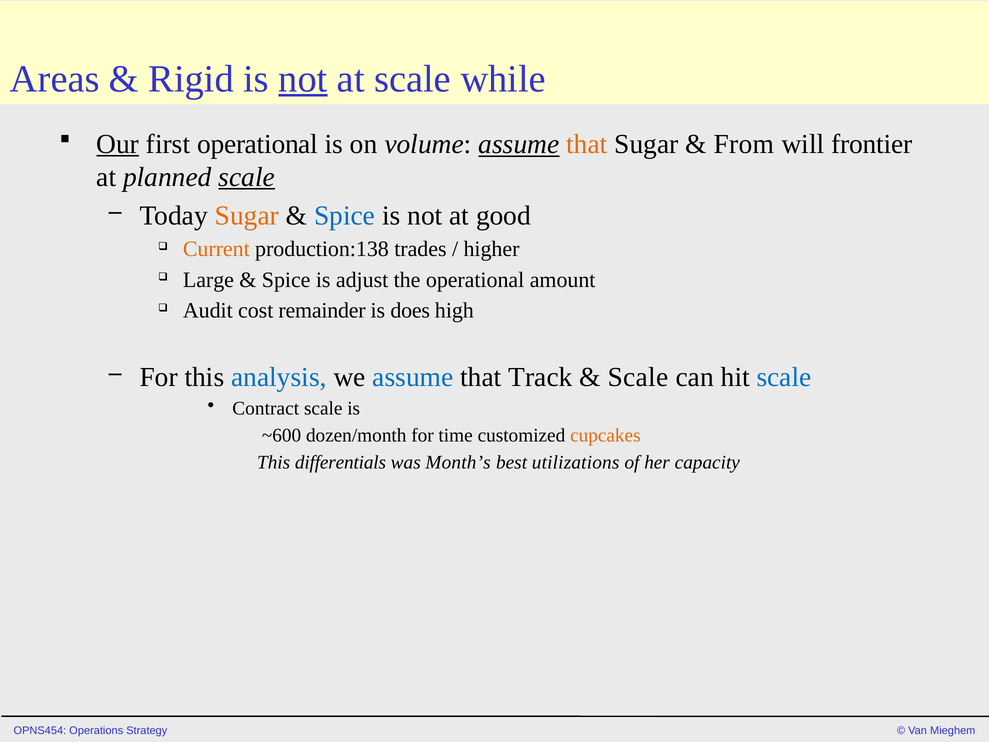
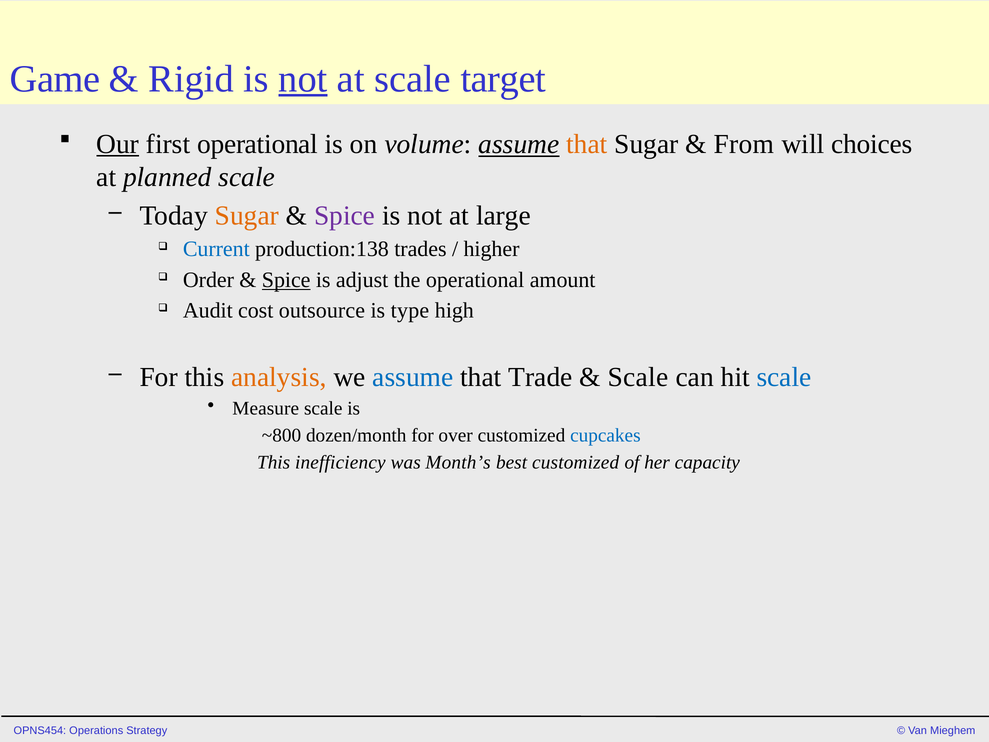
Areas: Areas -> Game (55, 79)
while: while -> target (503, 79)
frontier: frontier -> choices (872, 144)
scale underline: present -> none (247, 177)
Spice colour: blue -> purple (345, 216)
good: good -> large (503, 216)
Current colour: orange -> blue (216, 249)
Large: Large -> Order (208, 280)
Spice underline: none -> present (286, 280)
remainder: remainder -> outsource (322, 311)
does: does -> type (410, 311)
analysis colour: blue -> orange (279, 377)
Track: Track -> Trade (541, 377)
Contract: Contract -> Measure (266, 408)
~600: ~600 -> ~800 (281, 435)
time: time -> over (456, 435)
cupcakes colour: orange -> blue (605, 435)
differentials: differentials -> inefficiency (340, 462)
best utilizations: utilizations -> customized (576, 462)
